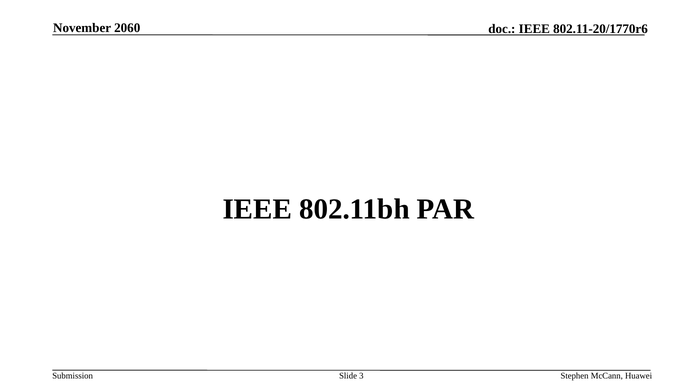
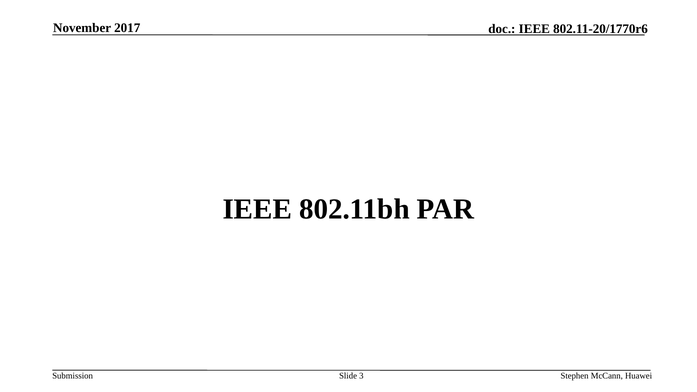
2060: 2060 -> 2017 (127, 28)
